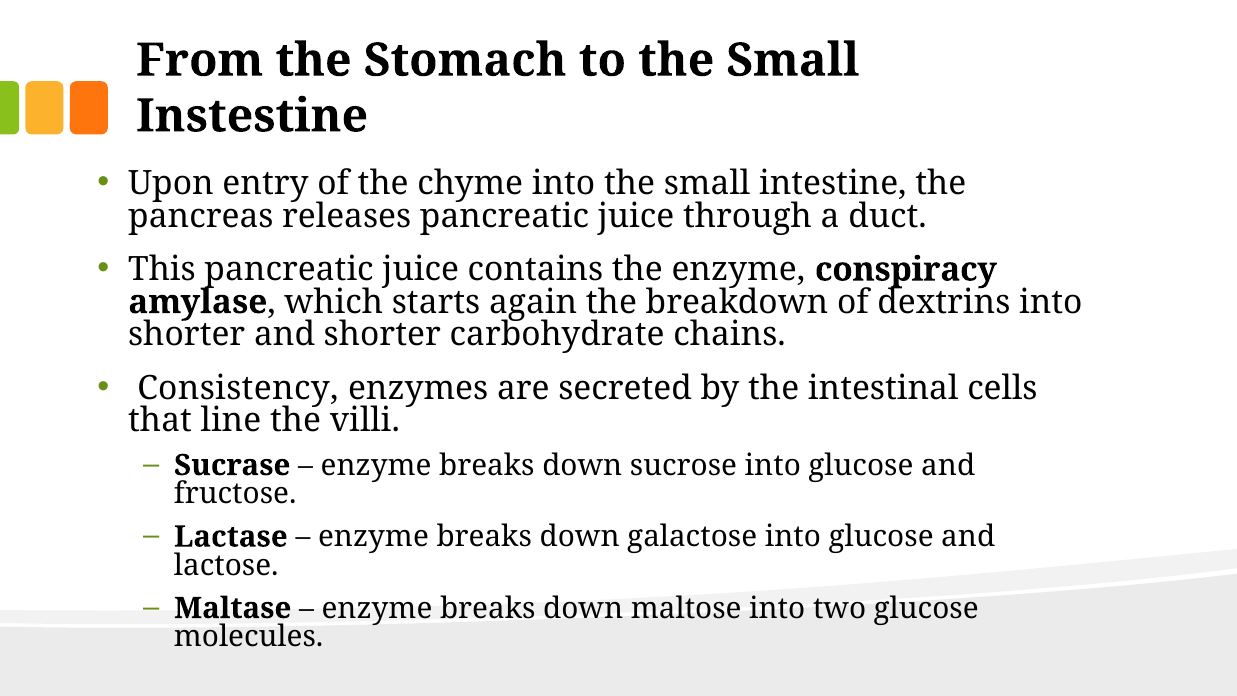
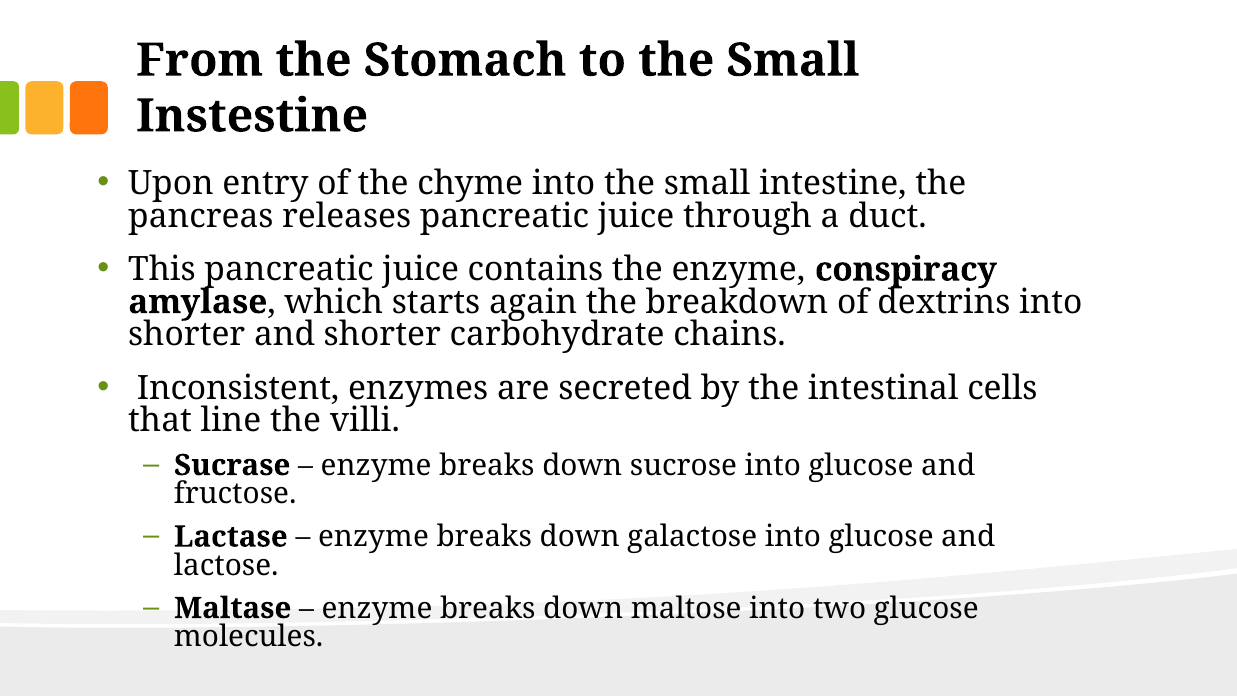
Consistency: Consistency -> Inconsistent (238, 388)
